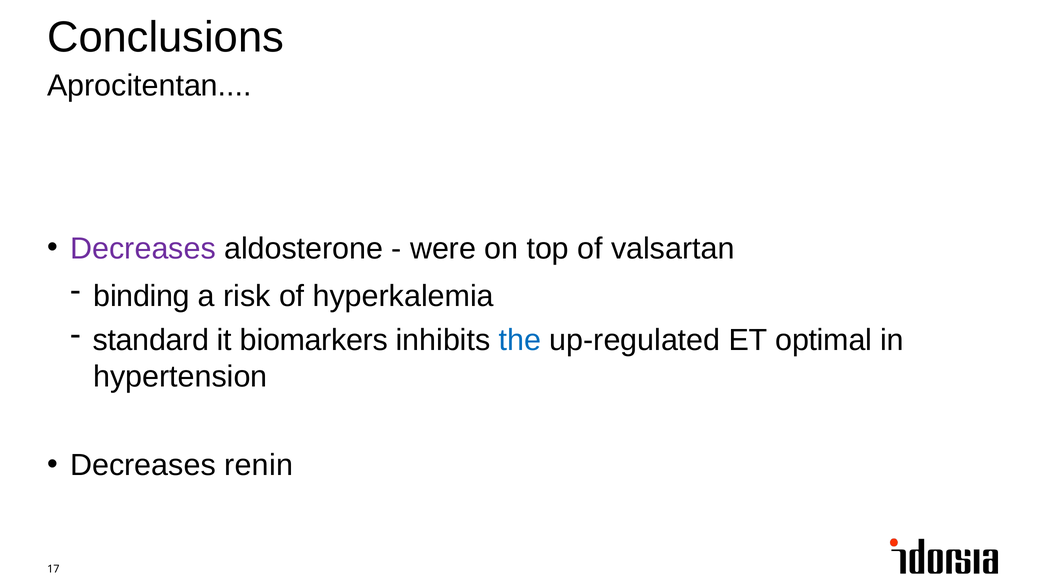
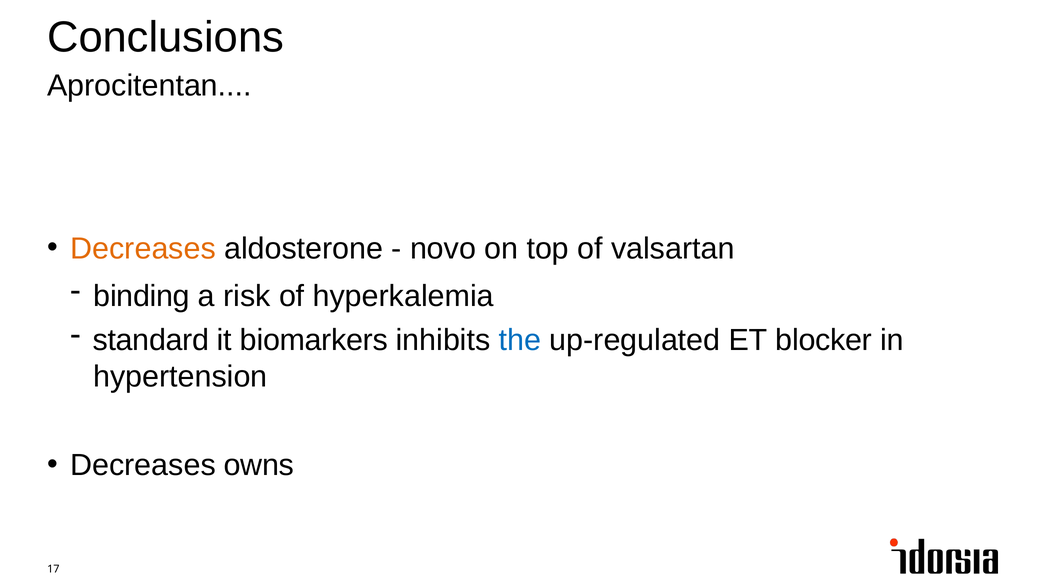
Decreases colour: purple -> orange (143, 248)
were: were -> novo (443, 248)
optimal: optimal -> blocker (824, 340)
renin: renin -> owns (259, 465)
